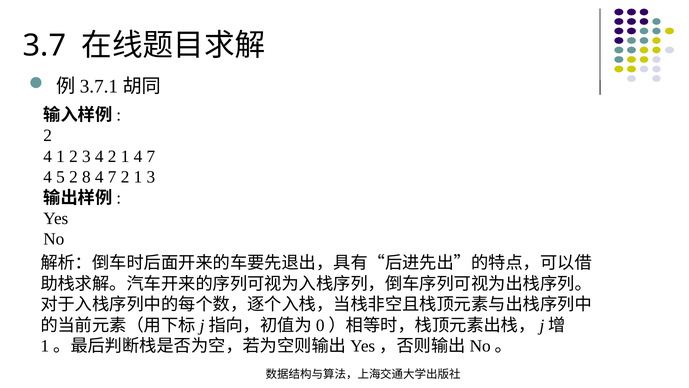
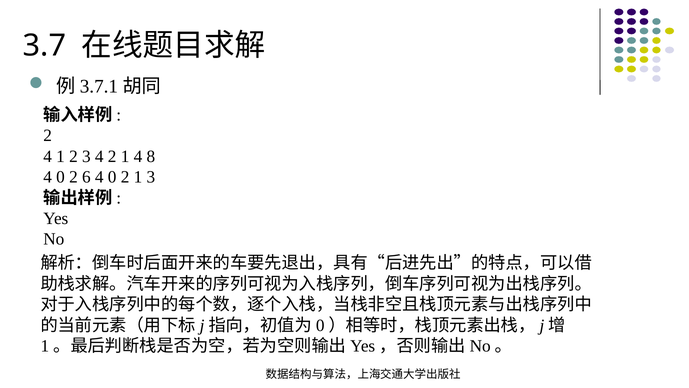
1 4 7: 7 -> 8 (151, 156)
5: 5 -> 0 (61, 177)
8: 8 -> 6 (86, 177)
7: 7 -> 0 (112, 177)
